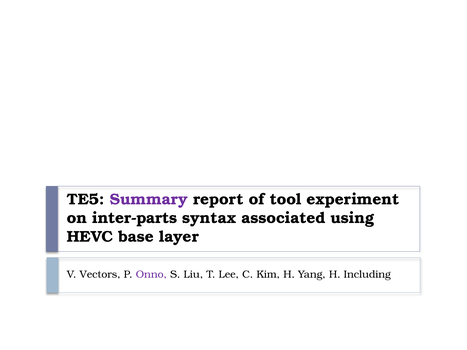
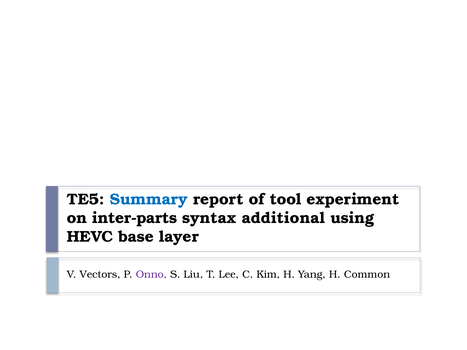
Summary colour: purple -> blue (149, 200)
associated: associated -> additional (283, 218)
Including: Including -> Common (367, 275)
